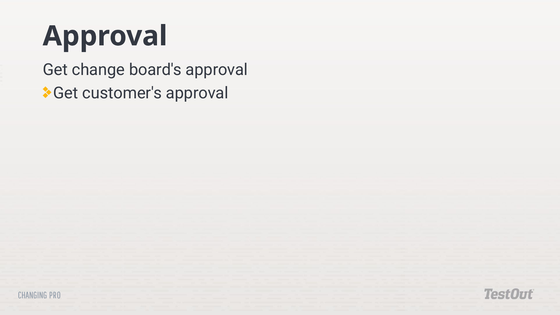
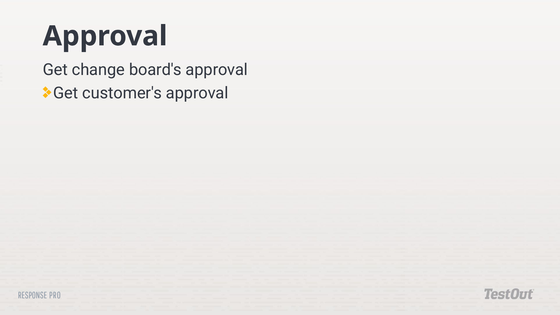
CHANGING: CHANGING -> RESPONSE (32, 295)
